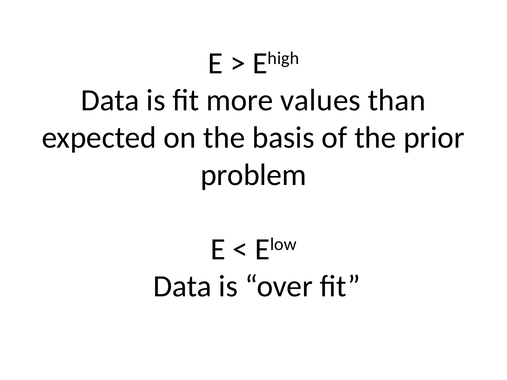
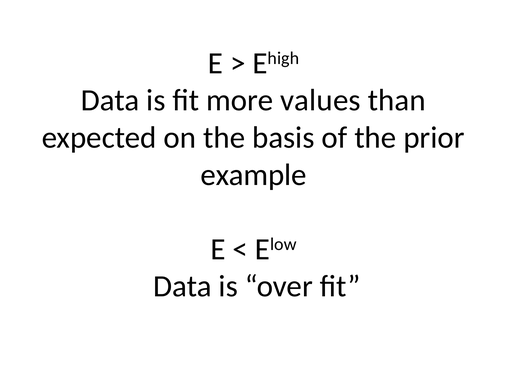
problem: problem -> example (254, 175)
